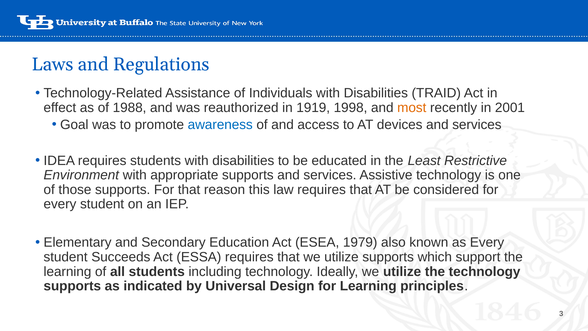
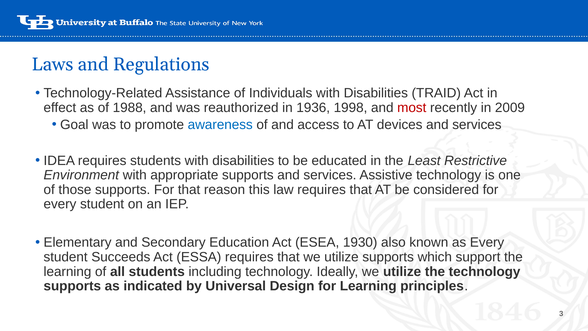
1919: 1919 -> 1936 (313, 108)
most colour: orange -> red (412, 108)
2001: 2001 -> 2009 (510, 108)
1979: 1979 -> 1930 (360, 242)
